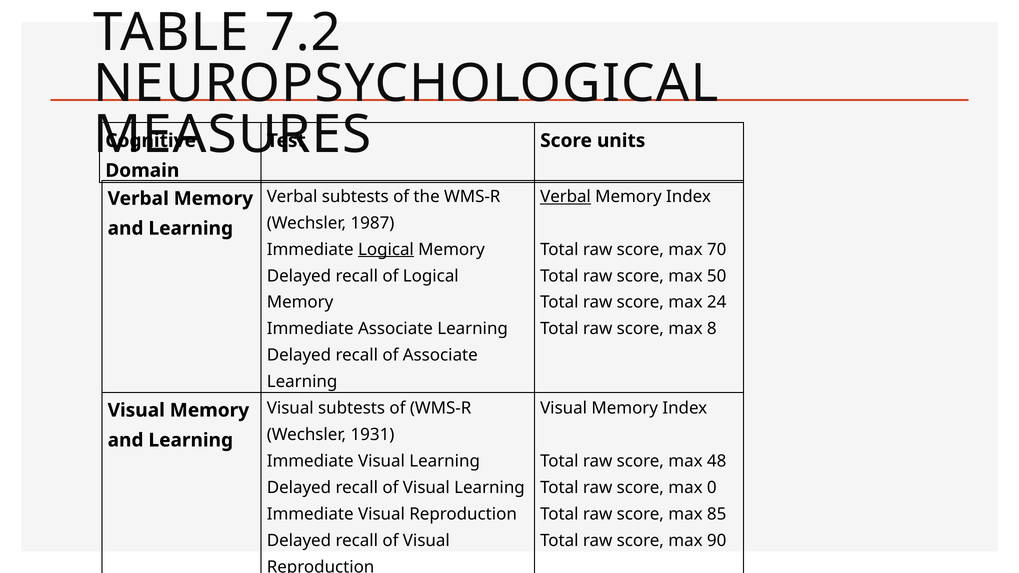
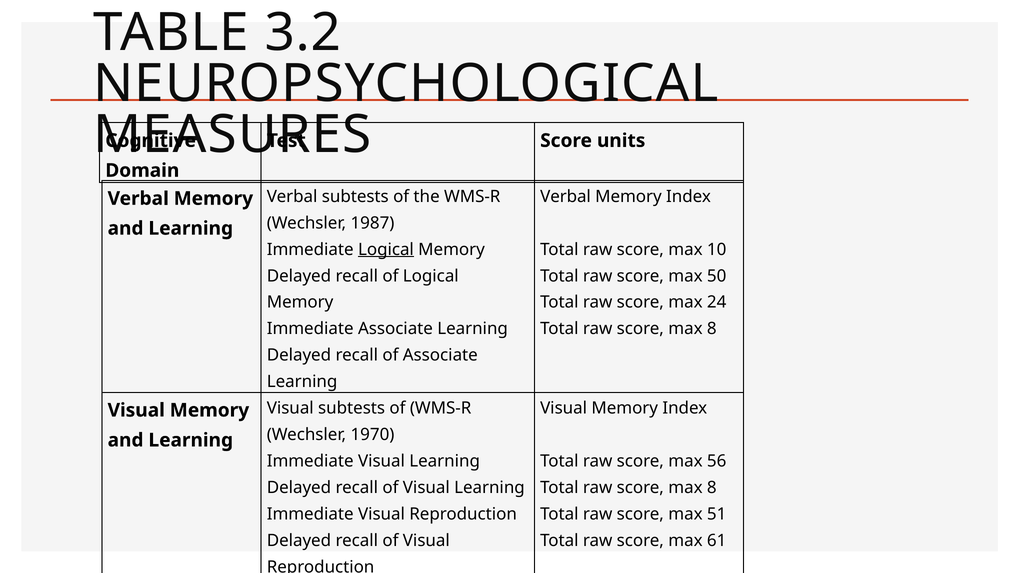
7.2: 7.2 -> 3.2 (303, 33)
Verbal underline: present -> none (566, 197)
70: 70 -> 10 (717, 250)
1931: 1931 -> 1970 (372, 435)
48: 48 -> 56 (717, 461)
0: 0 -> 8 (712, 488)
85: 85 -> 51 (717, 514)
90: 90 -> 61 (717, 541)
